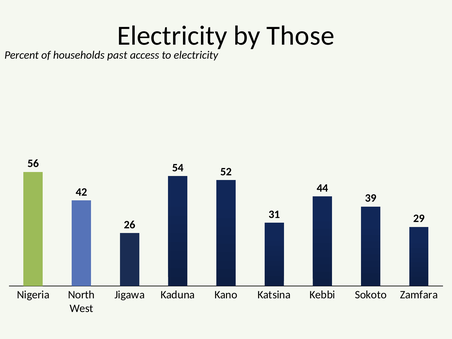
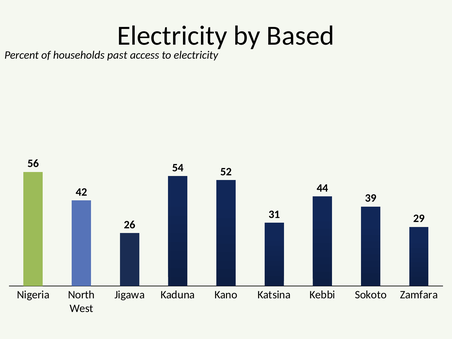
Those: Those -> Based (300, 36)
